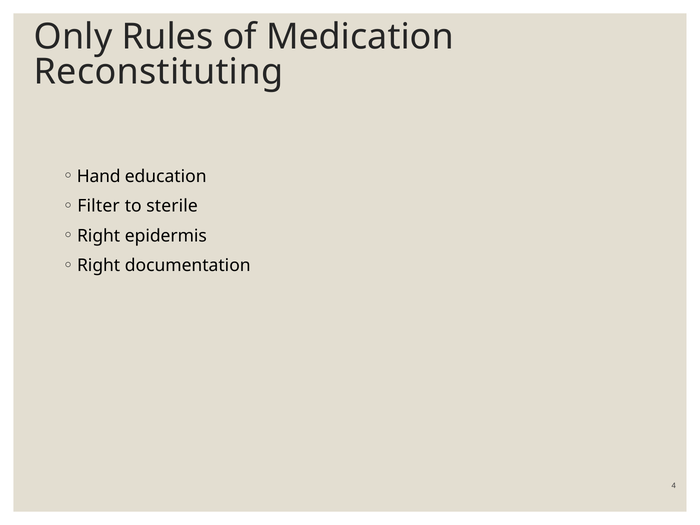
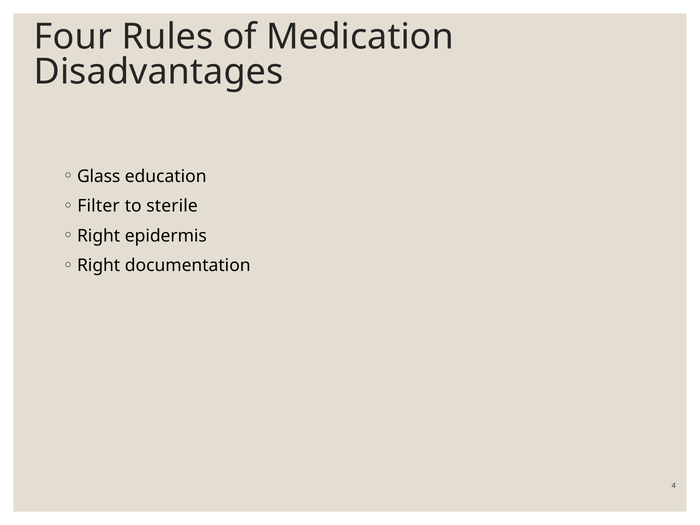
Only: Only -> Four (73, 37)
Reconstituting: Reconstituting -> Disadvantages (159, 72)
Hand: Hand -> Glass (99, 176)
